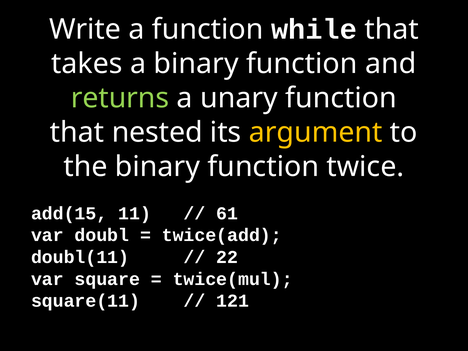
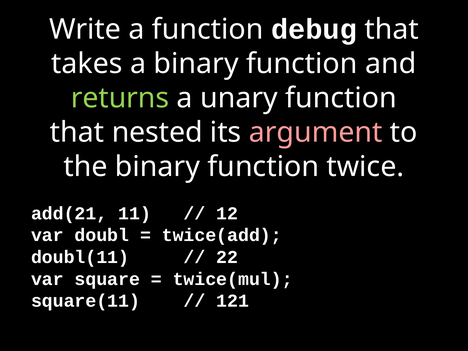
while: while -> debug (314, 30)
argument colour: yellow -> pink (316, 132)
add(15: add(15 -> add(21 (69, 213)
61: 61 -> 12 (227, 213)
